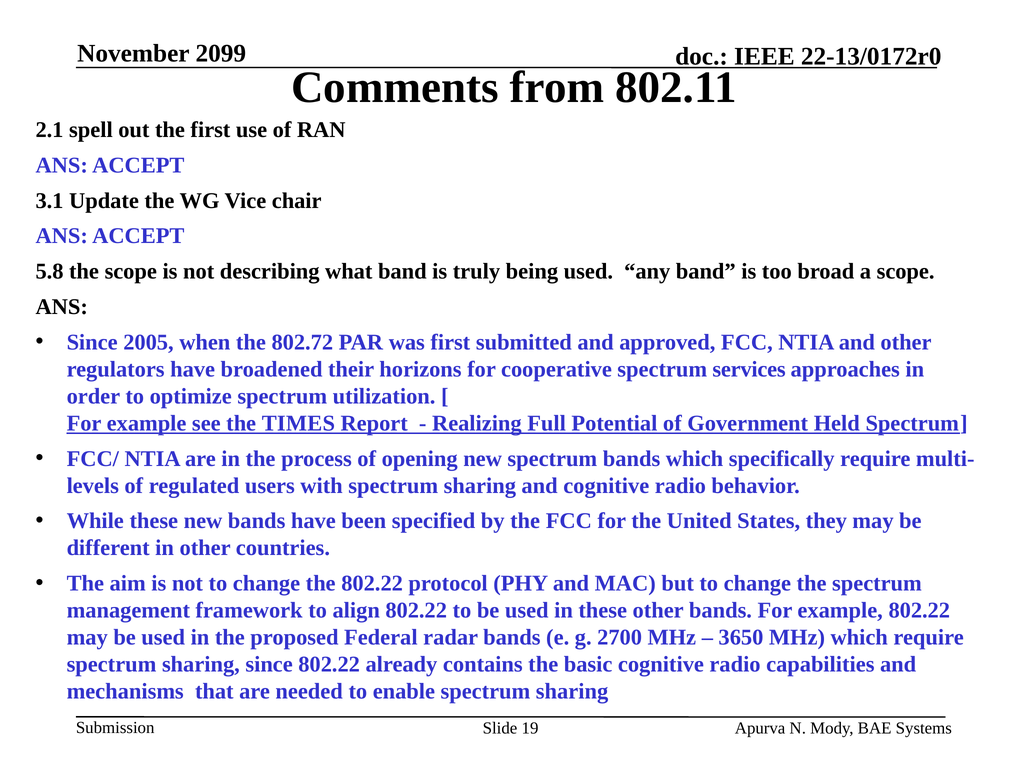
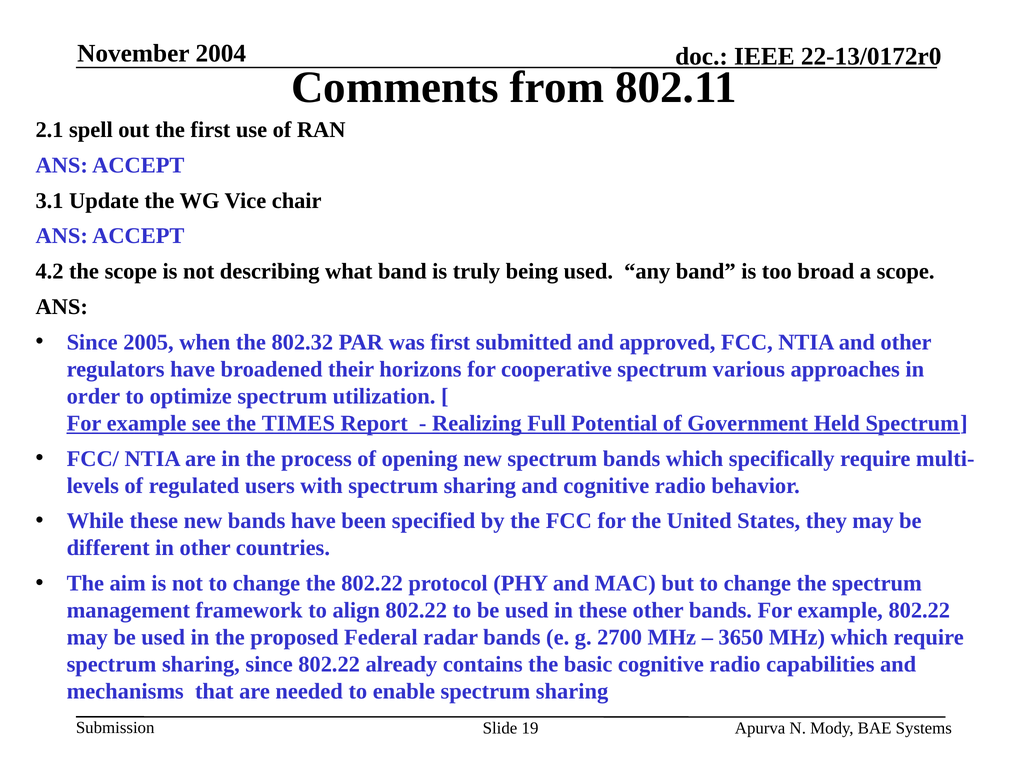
2099: 2099 -> 2004 (221, 54)
5.8: 5.8 -> 4.2 (50, 272)
802.72: 802.72 -> 802.32 (302, 343)
services: services -> various (749, 370)
